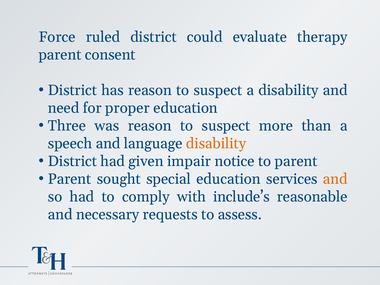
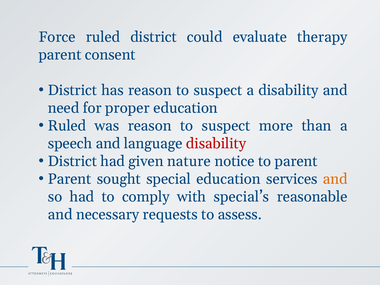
Three: Three -> Ruled (67, 126)
disability colour: orange -> red (216, 144)
impair: impair -> nature (189, 161)
include’s: include’s -> special’s (241, 197)
